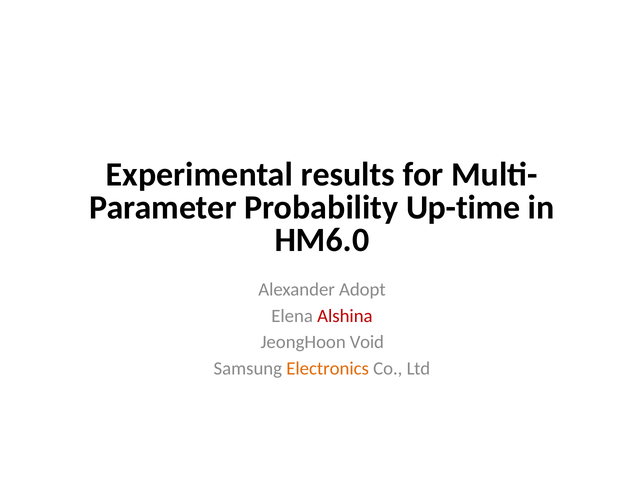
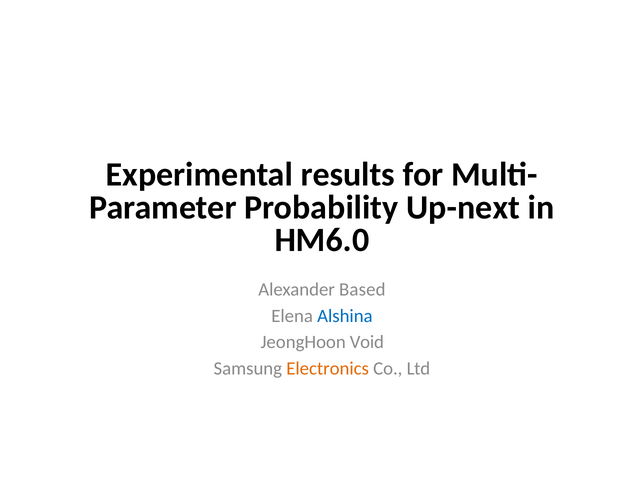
Up-time: Up-time -> Up-next (463, 207)
Adopt: Adopt -> Based (362, 290)
Alshina colour: red -> blue (345, 316)
